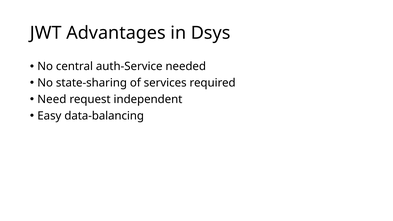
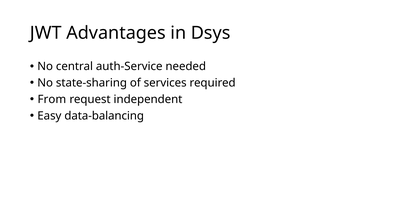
Need: Need -> From (52, 99)
